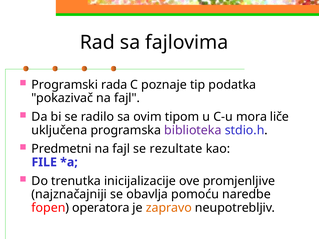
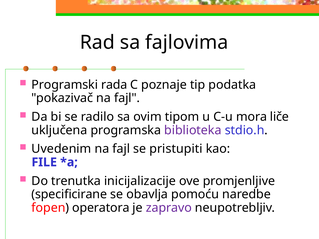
Predmetni: Predmetni -> Uvedenim (61, 149)
rezultate: rezultate -> pristupiti (176, 149)
najznačajniji: najznačajniji -> specificirane (69, 195)
zapravo colour: orange -> purple (169, 208)
